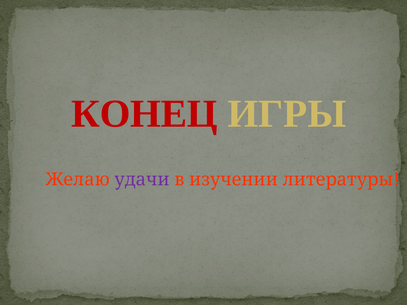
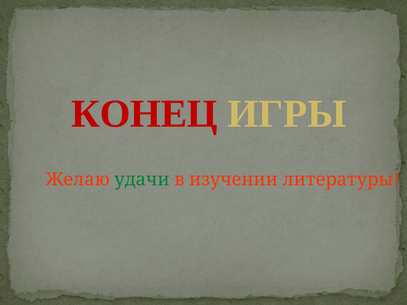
удачи colour: purple -> green (142, 180)
